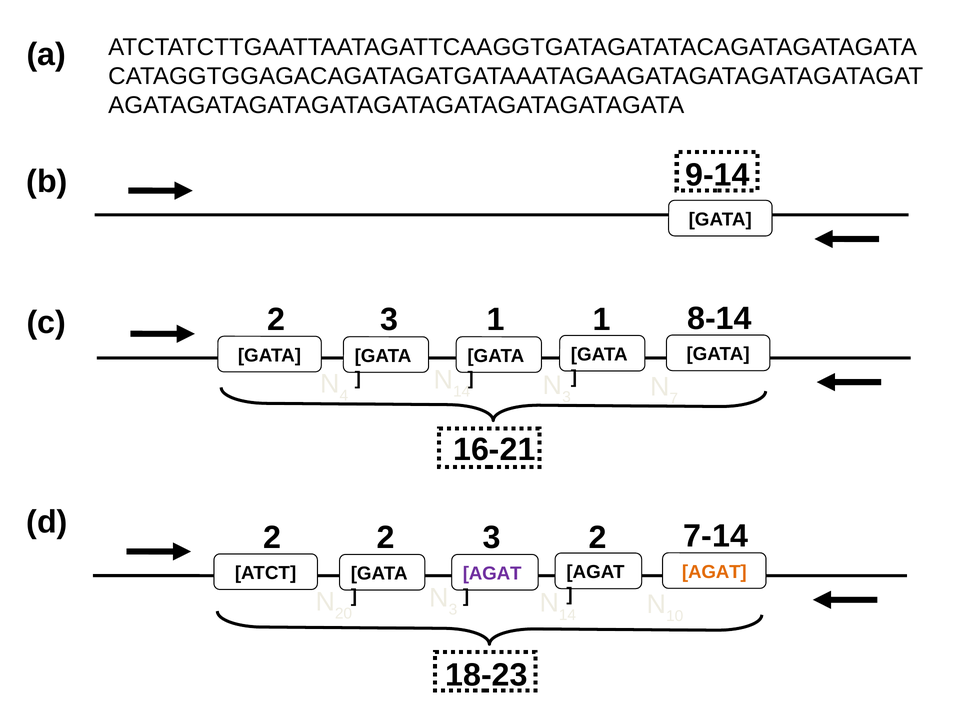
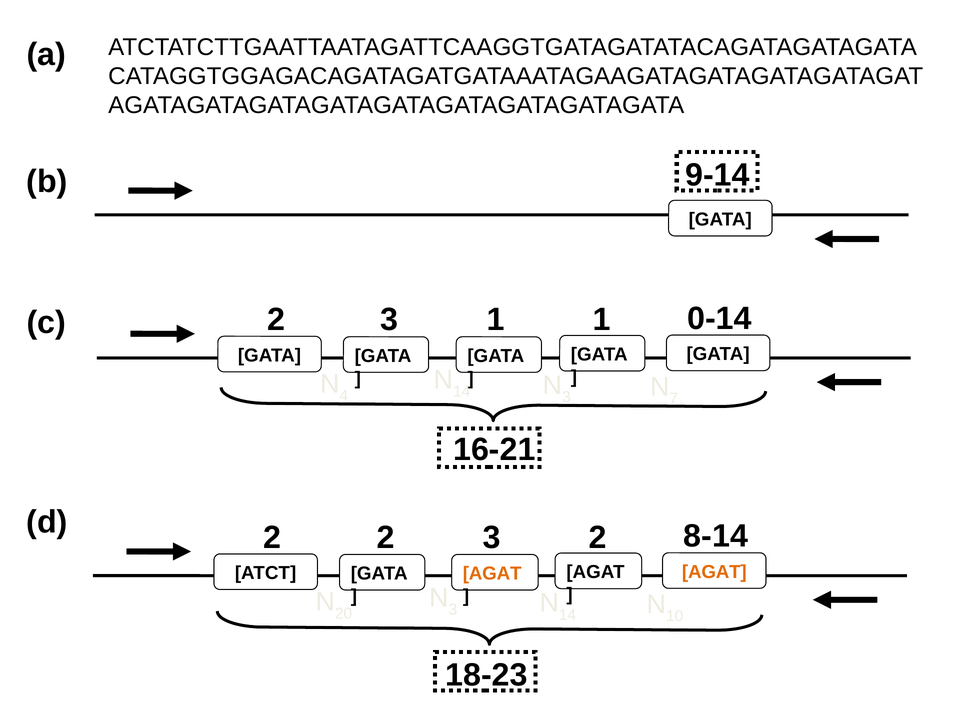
8-14: 8-14 -> 0-14 (720, 319)
7-14: 7-14 -> 8-14 (716, 536)
AGAT colour: purple -> orange (492, 574)
